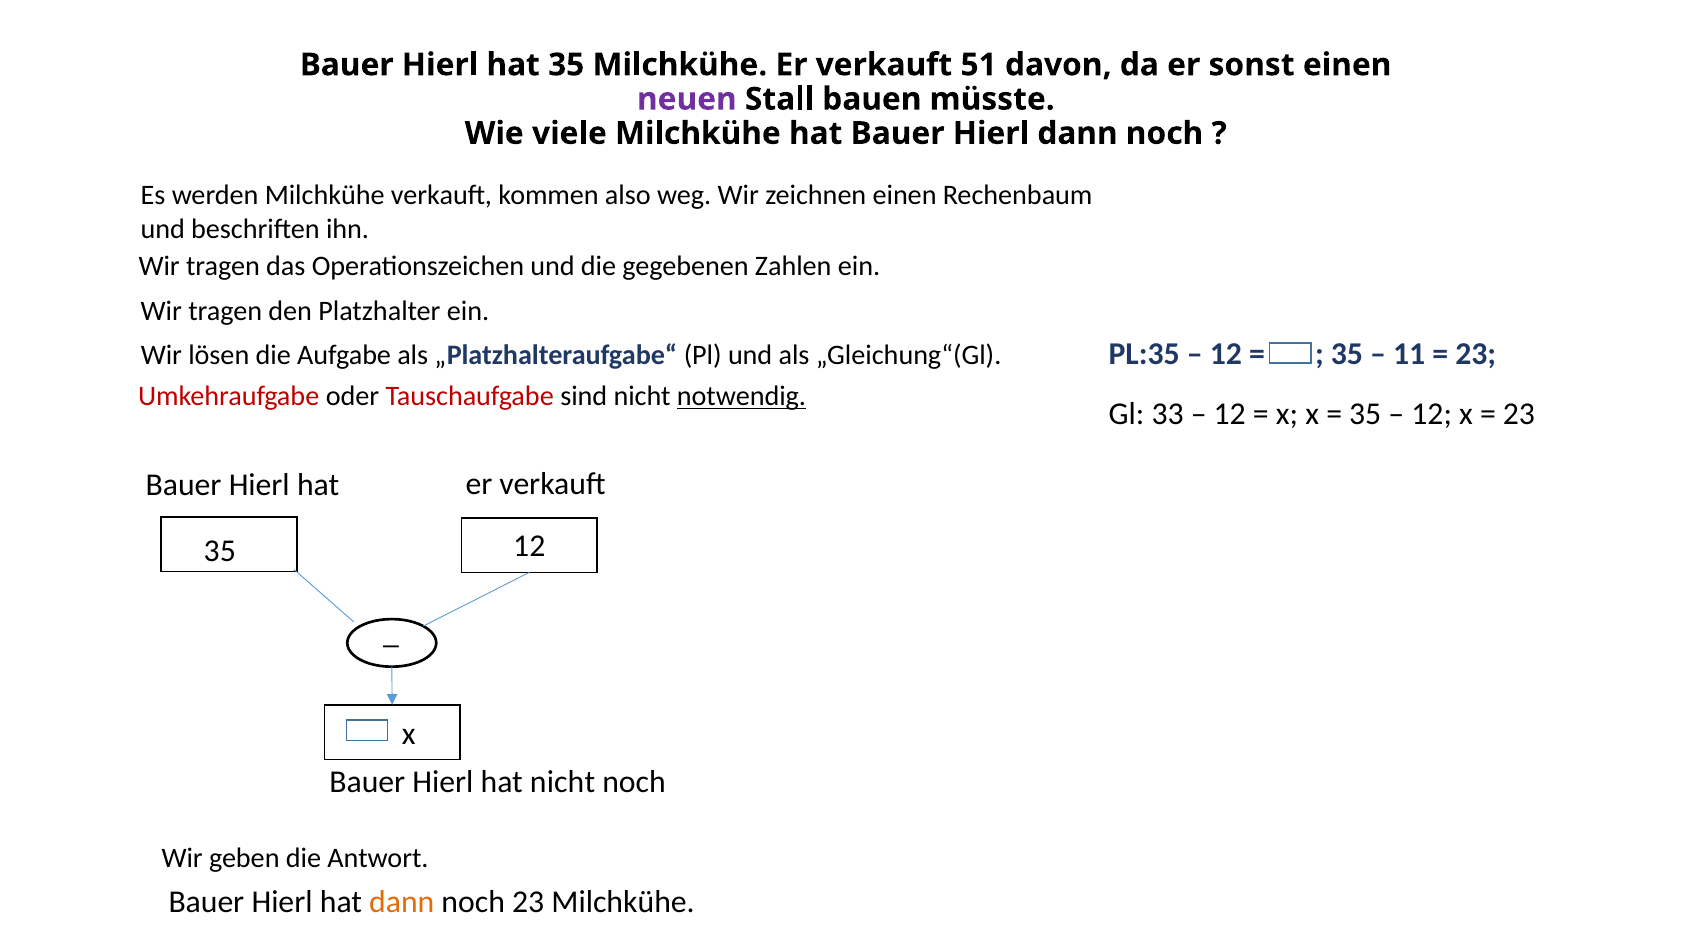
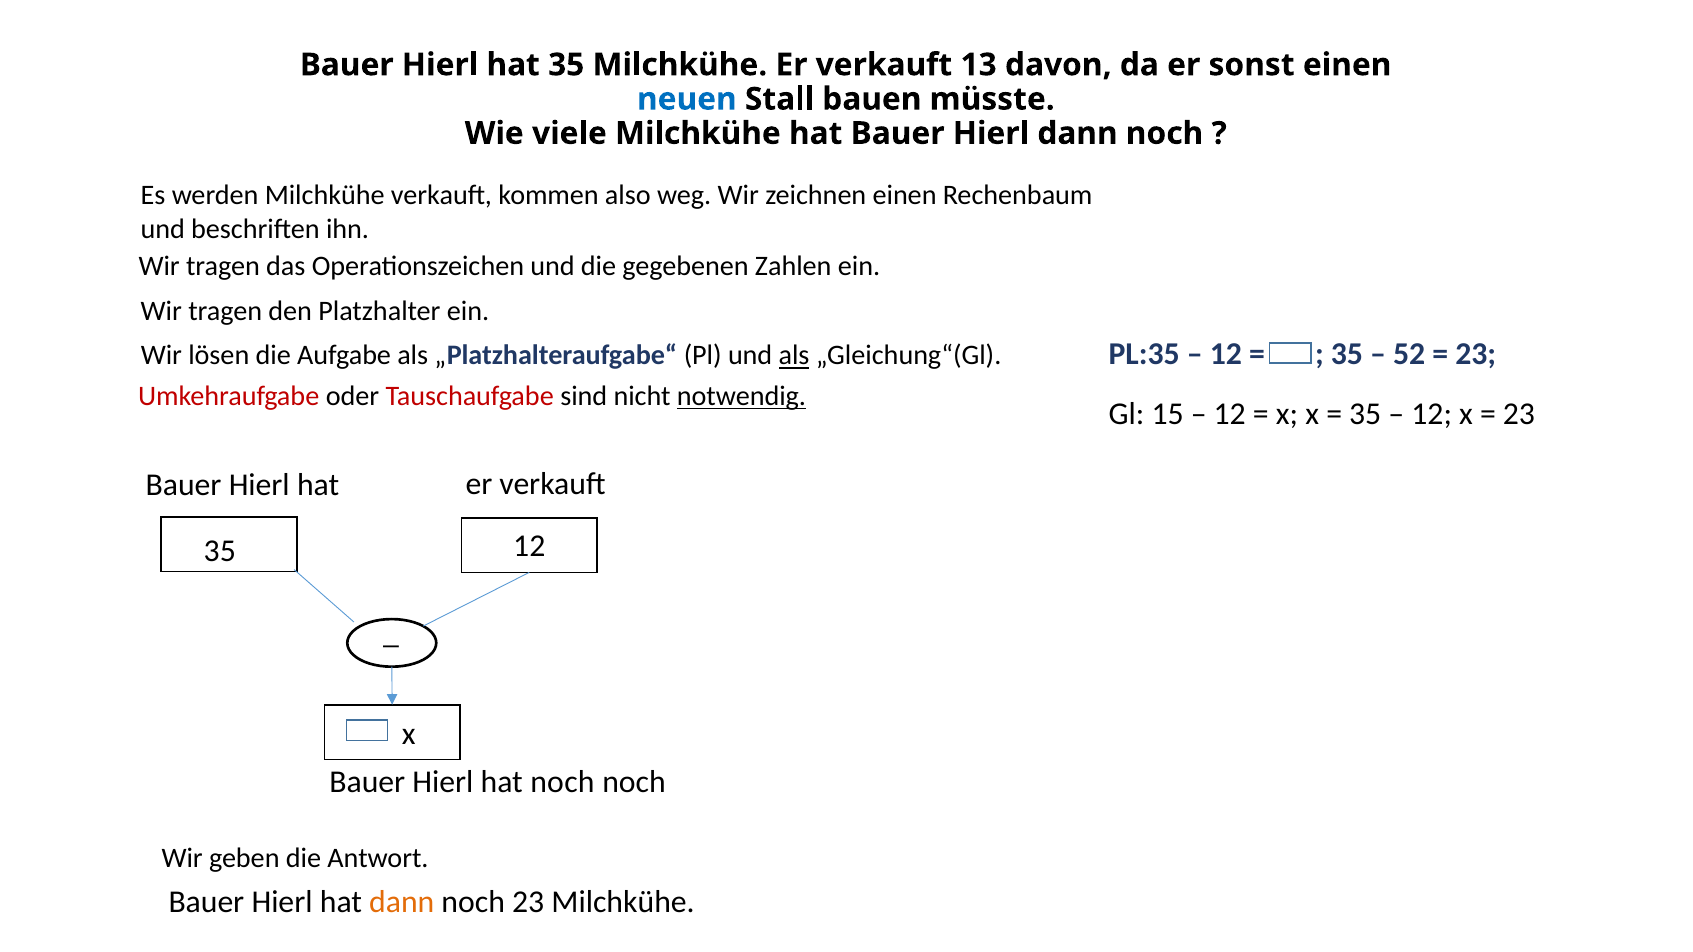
51: 51 -> 13 (979, 65)
neuen colour: purple -> blue (687, 99)
als underline: none -> present (794, 356)
11: 11 -> 52 (1409, 354)
33: 33 -> 15 (1168, 415)
hat nicht: nicht -> noch (562, 783)
